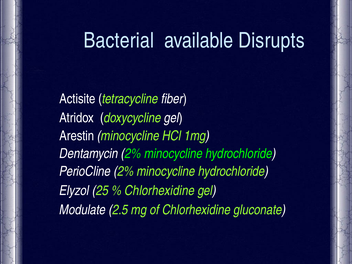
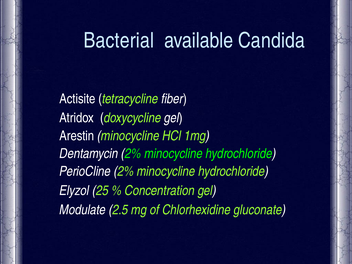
Disrupts: Disrupts -> Candida (272, 41)
Chlorhexidine: Chlorhexidine -> Concentration (160, 191)
